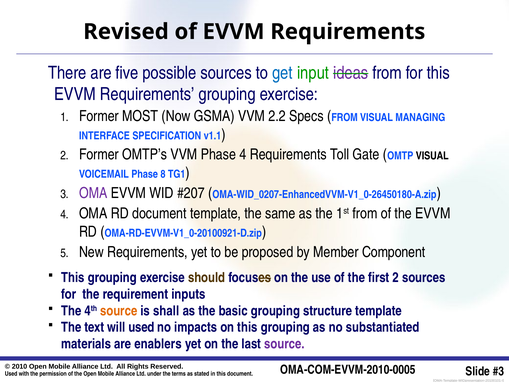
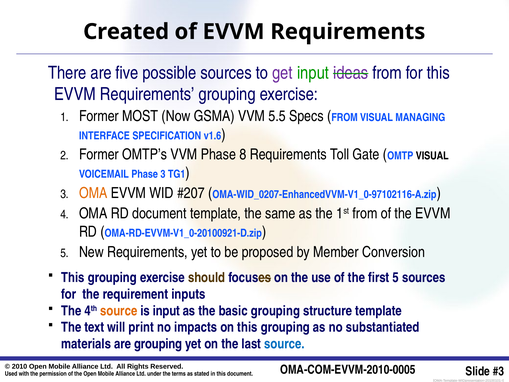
Revised: Revised -> Created (126, 32)
get colour: blue -> purple (282, 73)
2.2: 2.2 -> 5.5 (277, 116)
v1.1: v1.1 -> v1.6 (213, 136)
Phase 4: 4 -> 8 (243, 155)
Phase 8: 8 -> 3 (163, 174)
OMA colour: purple -> orange (93, 193)
OMA-WID_0207-EnhancedVVM-V1_0-26450180-A.zip: OMA-WID_0207-EnhancedVVM-V1_0-26450180-A.zip -> OMA-WID_0207-EnhancedVVM-V1_0-97102116-A.zip (324, 194)
Component: Component -> Conversion (394, 252)
first 2: 2 -> 5 (396, 277)
is shall: shall -> input (166, 311)
will used: used -> print (141, 327)
are enablers: enablers -> grouping (158, 344)
source colour: purple -> blue (284, 344)
